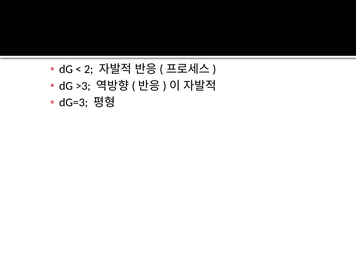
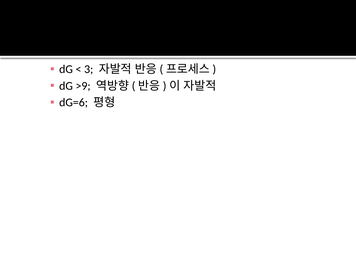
2: 2 -> 3 (89, 69)
>3: >3 -> >9 (83, 86)
dG=3: dG=3 -> dG=6 (74, 103)
